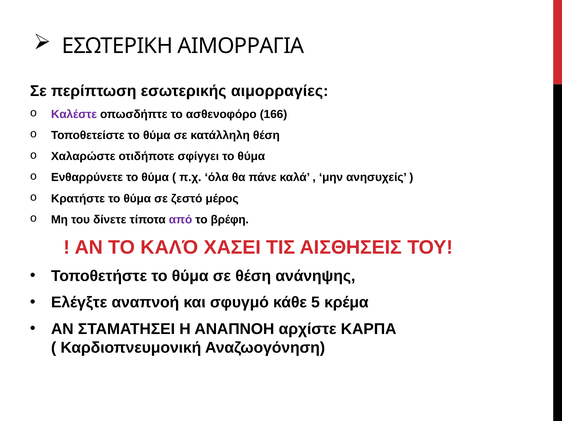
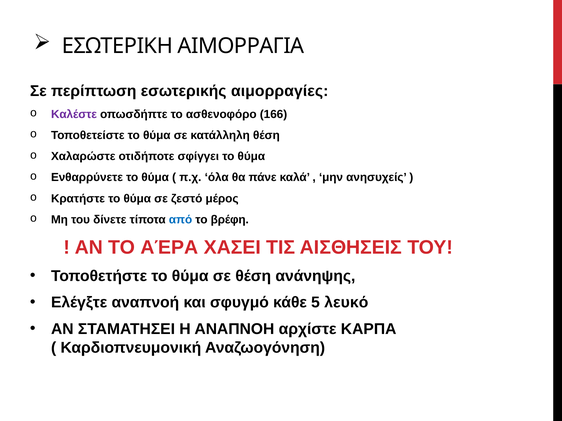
από colour: purple -> blue (181, 220)
ΚΑΛΌ: ΚΑΛΌ -> ΑΈΡΑ (169, 248)
κρέμα: κρέμα -> λευκό (346, 303)
